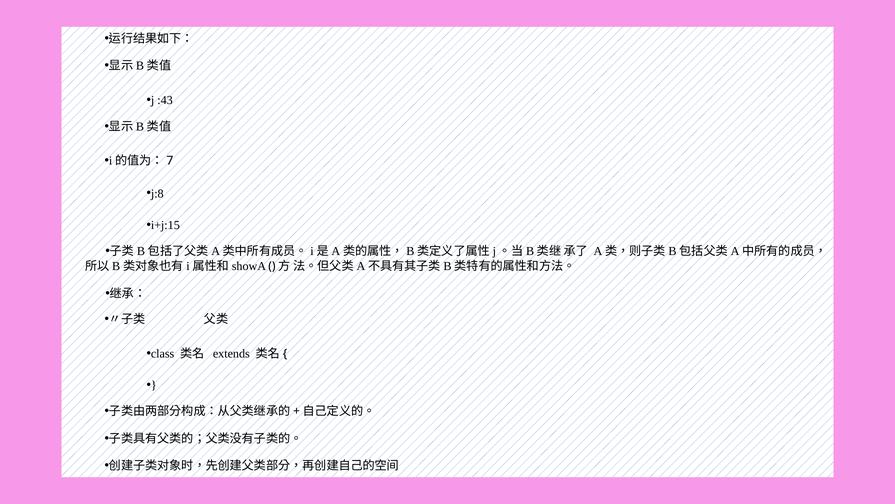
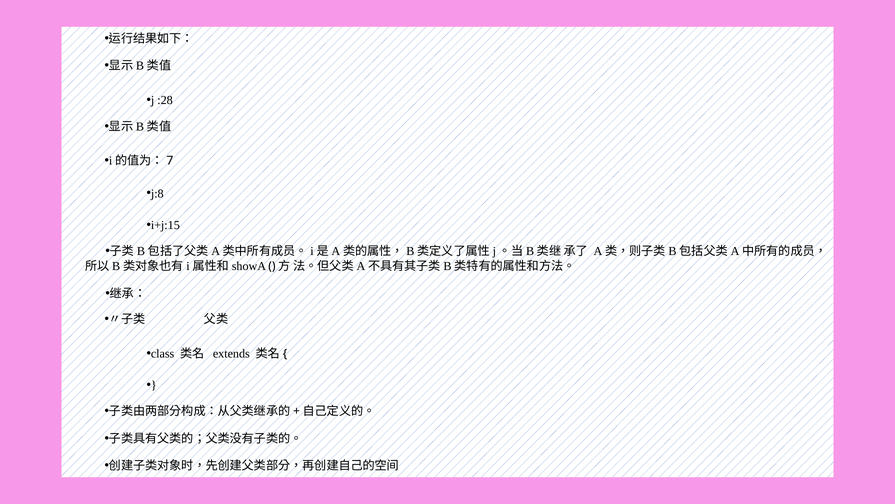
:43: :43 -> :28 (165, 100)
